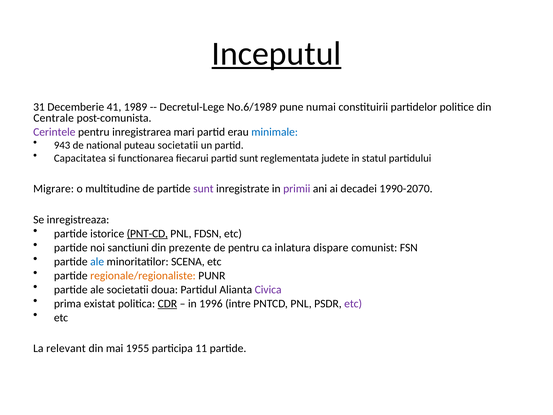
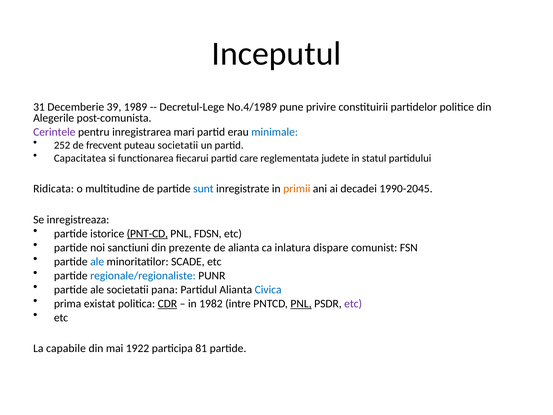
Inceputul underline: present -> none (276, 54)
41: 41 -> 39 (114, 107)
No.6/1989: No.6/1989 -> No.4/1989 (252, 107)
numai: numai -> privire (321, 107)
Centrale: Centrale -> Alegerile (54, 118)
943: 943 -> 252 (62, 145)
national: national -> frecvent (104, 145)
partid sunt: sunt -> care (249, 158)
Migrare: Migrare -> Ridicata (54, 189)
sunt colour: purple -> blue (203, 189)
primii colour: purple -> orange (297, 189)
1990-2070: 1990-2070 -> 1990-2045 (406, 189)
de pentru: pentru -> alianta (244, 247)
SCENA: SCENA -> SCADE (188, 261)
regionale/regionaliste colour: orange -> blue (143, 275)
doua: doua -> pana (165, 289)
Civica colour: purple -> blue (268, 289)
1996: 1996 -> 1982 (211, 303)
PNL underline: none -> present (301, 303)
relevant: relevant -> capabile (66, 348)
1955: 1955 -> 1922 (138, 348)
11: 11 -> 81 (201, 348)
